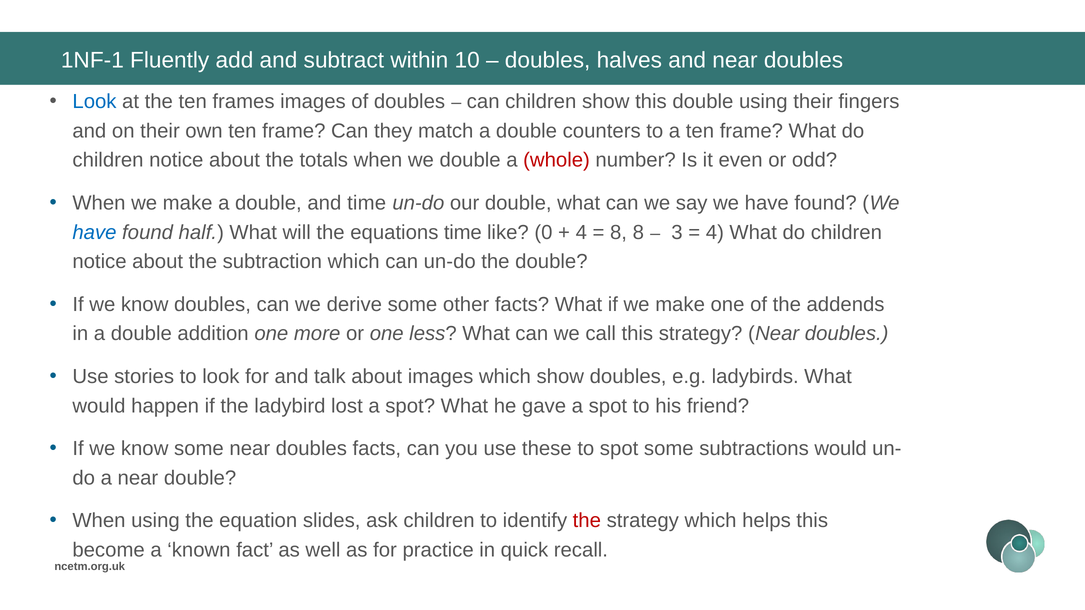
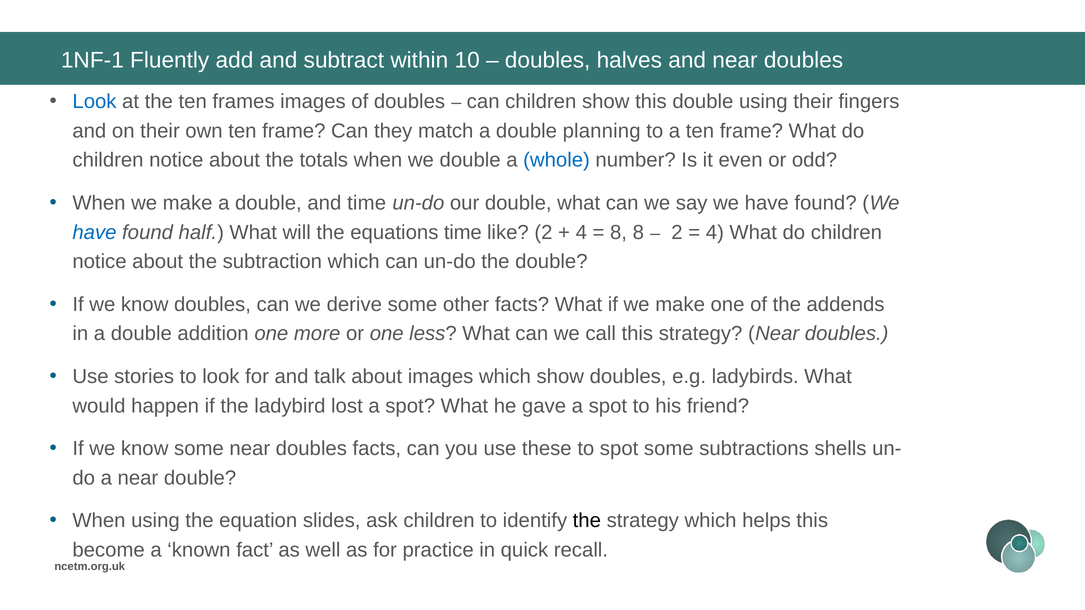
counters: counters -> planning (602, 131)
whole colour: red -> blue (557, 160)
like 0: 0 -> 2 (543, 232)
3: 3 -> 2 (677, 232)
subtractions would: would -> shells (840, 449)
the colour: red -> black (587, 521)
